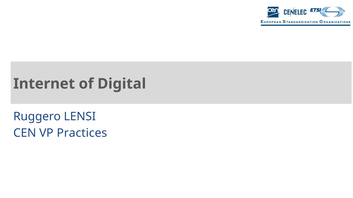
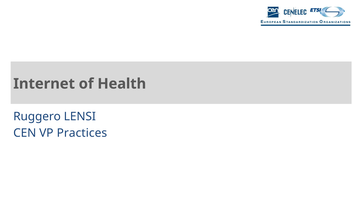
Digital: Digital -> Health (122, 84)
